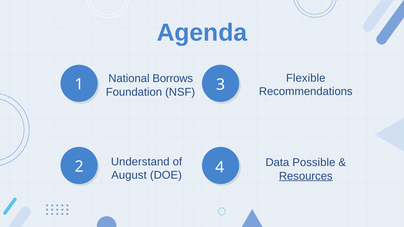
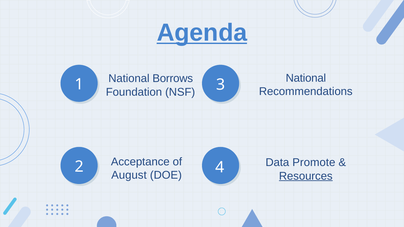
Agenda underline: none -> present (202, 33)
Flexible: Flexible -> National (306, 78)
Understand: Understand -> Acceptance (140, 162)
Possible: Possible -> Promote (314, 163)
